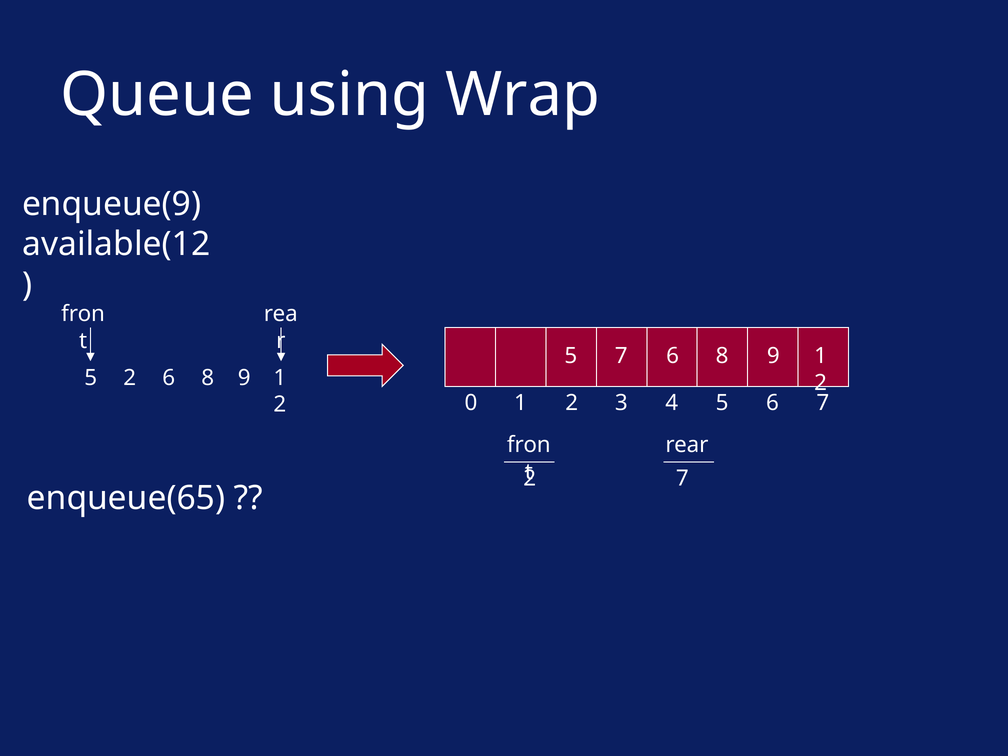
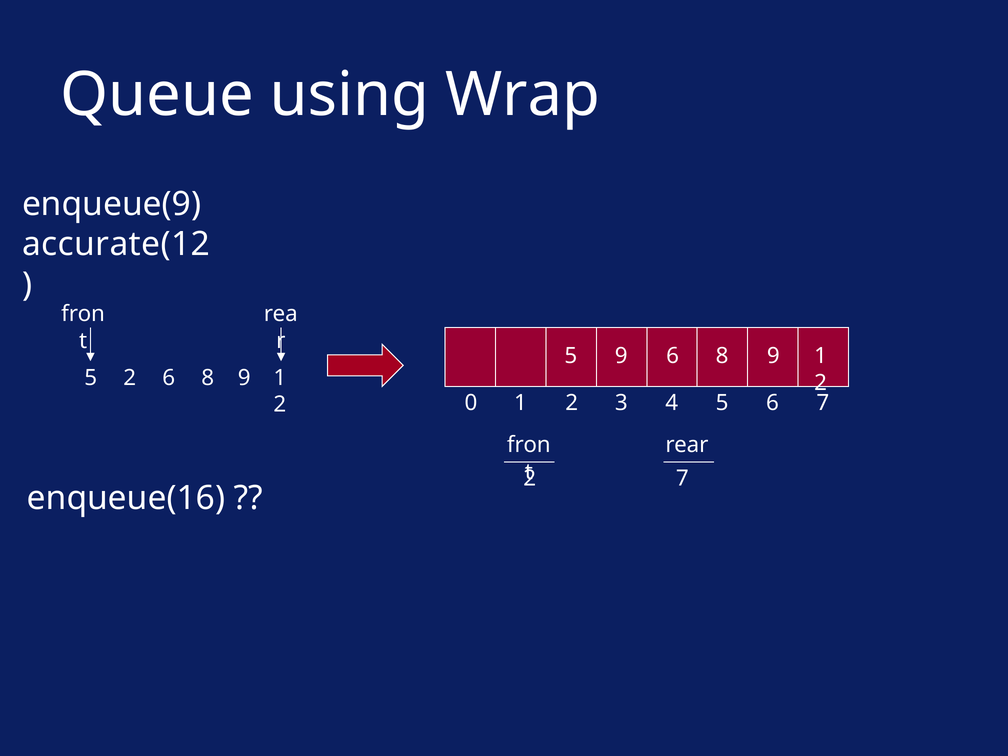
available(12: available(12 -> accurate(12 (116, 244)
7: 7 -> 9 (621, 356)
enqueue(65: enqueue(65 -> enqueue(16 (126, 498)
